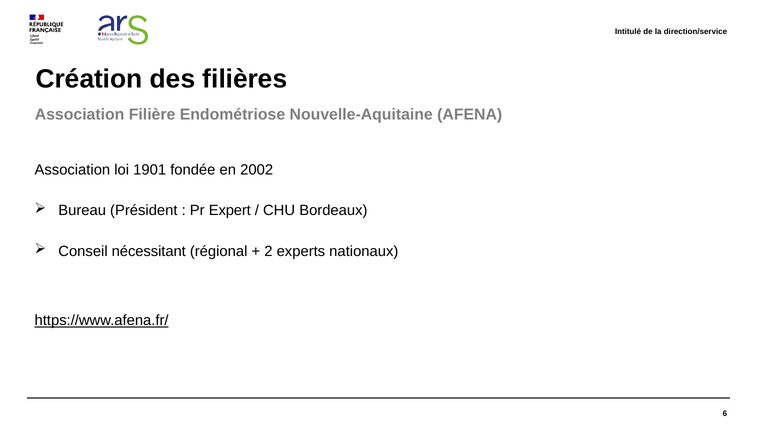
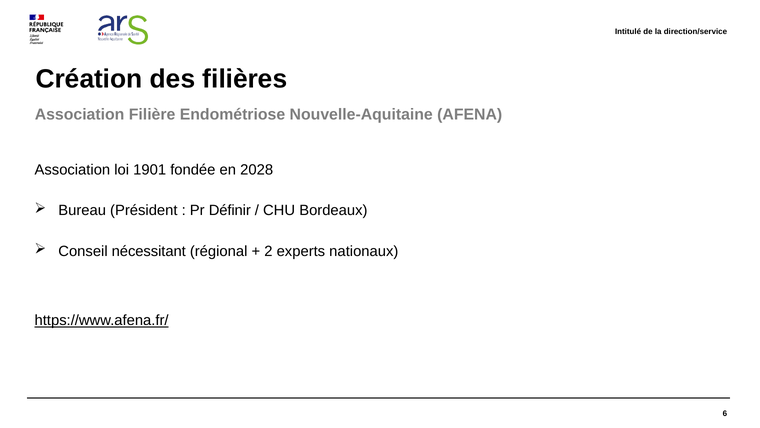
2002: 2002 -> 2028 (257, 170)
Expert: Expert -> Définir (230, 210)
